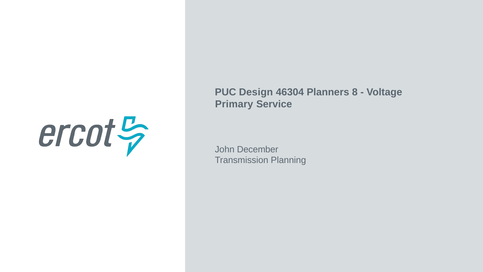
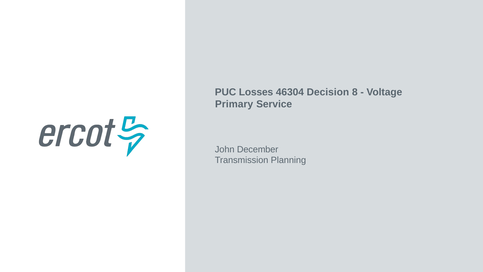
Design: Design -> Losses (256, 92)
Planners: Planners -> Decision (328, 92)
